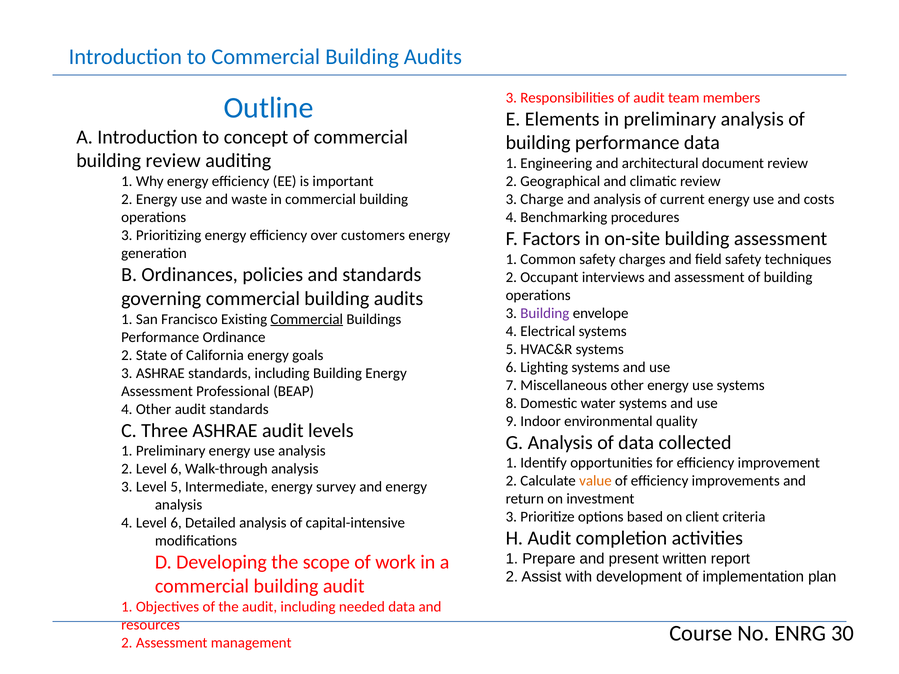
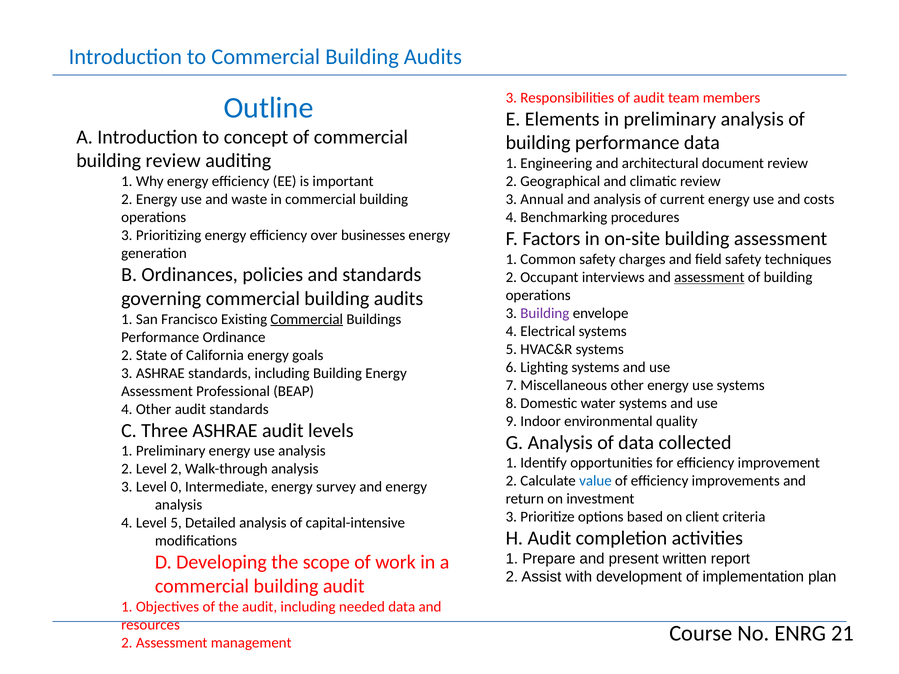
Charge: Charge -> Annual (542, 200)
customers: customers -> businesses (373, 235)
assessment underline: none -> present (709, 277)
2 Level 6: 6 -> 2 (176, 469)
value colour: orange -> blue (595, 481)
Level 5: 5 -> 0 (176, 487)
4 Level 6: 6 -> 5 (176, 523)
30: 30 -> 21 (842, 634)
